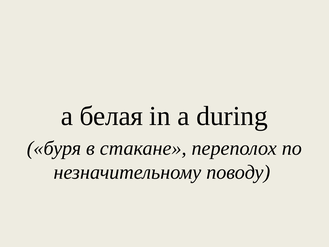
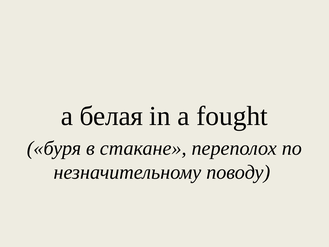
during: during -> fought (232, 116)
